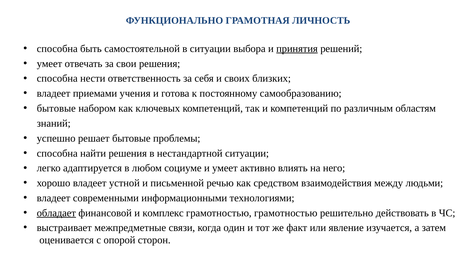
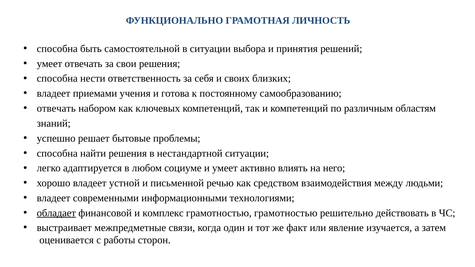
принятия underline: present -> none (297, 49)
бытовые: бытовые -> отвечать (56, 108)
опорой: опорой -> работы (119, 240)
